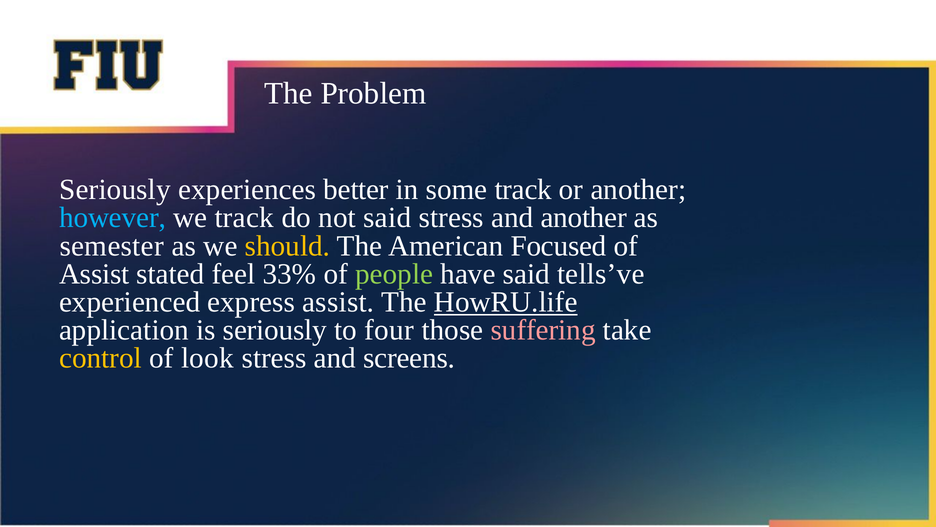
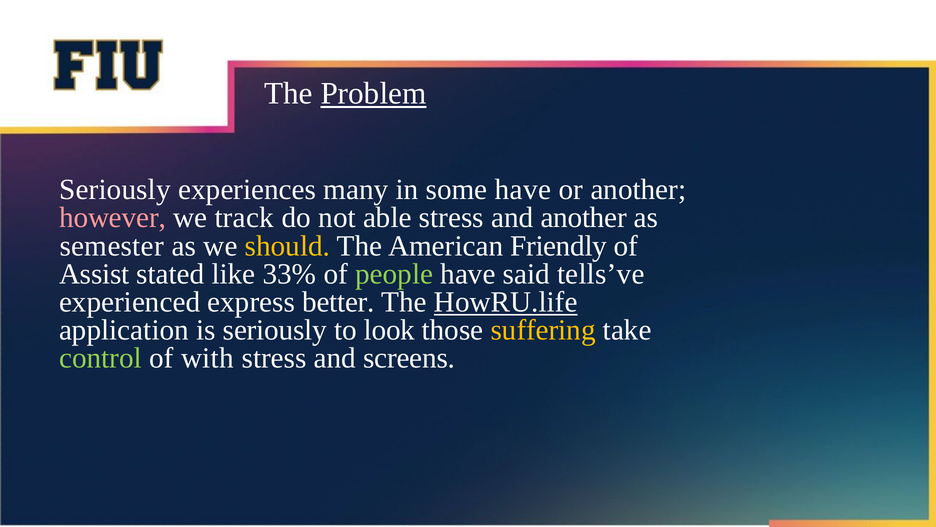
Problem underline: none -> present (373, 93)
better: better -> many (356, 190)
some track: track -> have (523, 190)
however colour: light blue -> pink (113, 218)
not said: said -> able (387, 218)
Focused: Focused -> Friendly (559, 246)
feel: feel -> like (233, 274)
express assist: assist -> better (338, 302)
four: four -> look (389, 330)
suffering colour: pink -> yellow (543, 330)
control colour: yellow -> light green (100, 358)
look: look -> with (207, 358)
